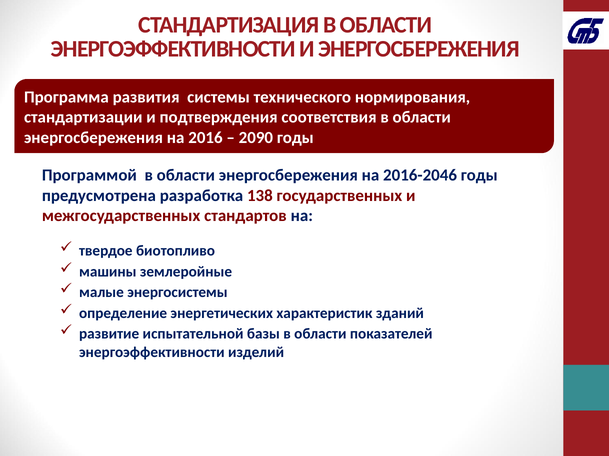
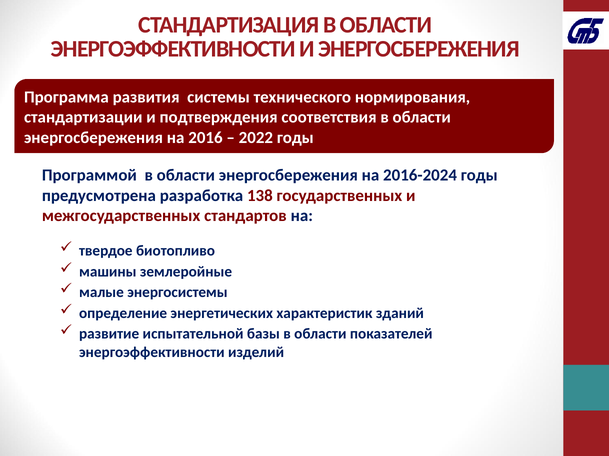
2090: 2090 -> 2022 (256, 138)
2016-2046: 2016-2046 -> 2016-2024 (420, 176)
